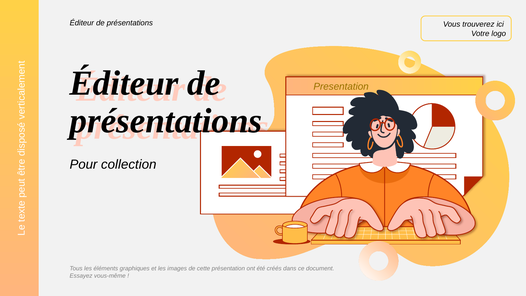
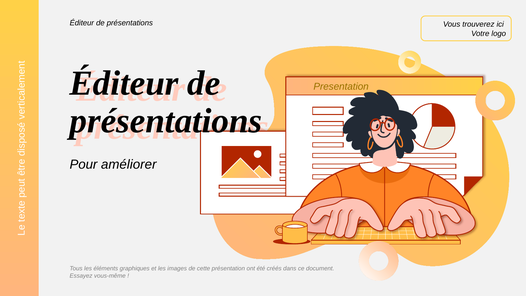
collection: collection -> améliorer (129, 164)
